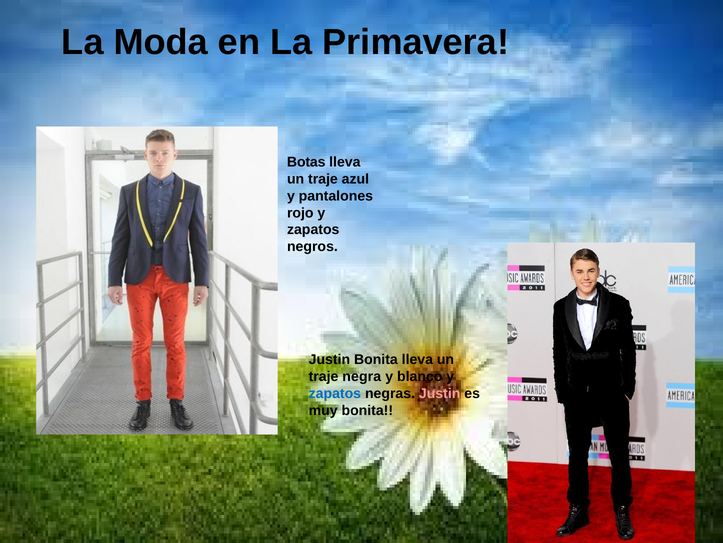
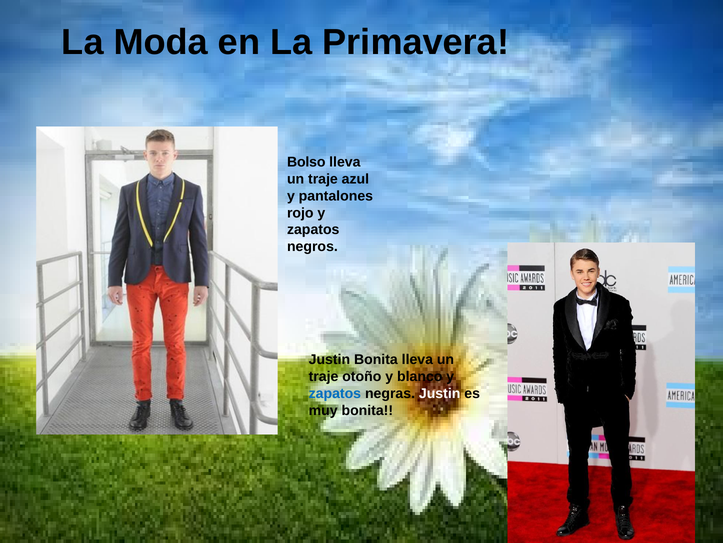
Botas: Botas -> Bolso (306, 162)
negra: negra -> otoño (362, 376)
Justin colour: pink -> white (440, 393)
